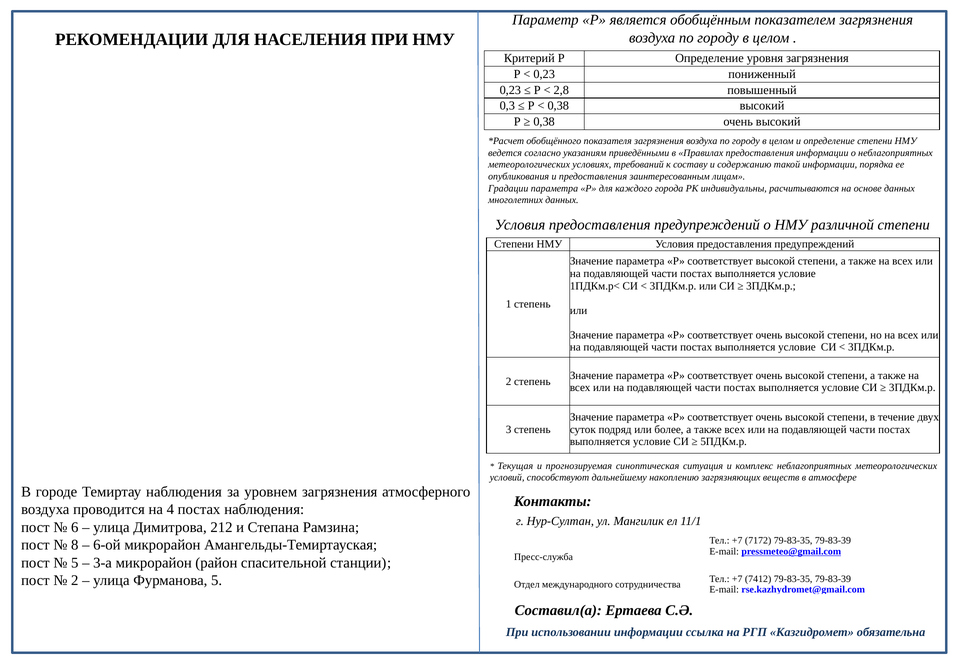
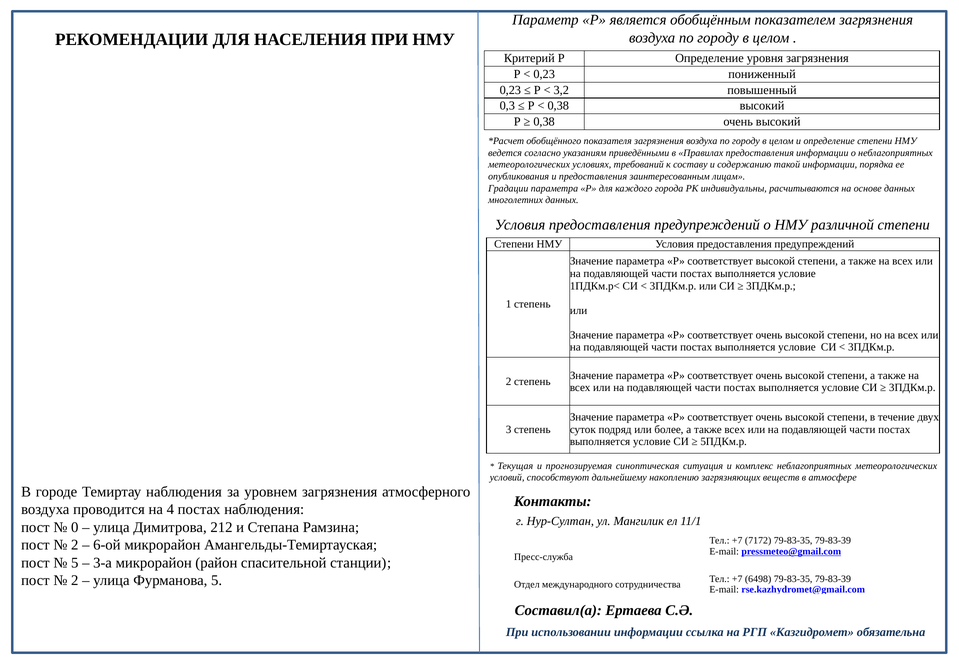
2,8: 2,8 -> 3,2 (561, 90)
6: 6 -> 0 (75, 527)
8: 8 -> 2 (75, 545)
7412: 7412 -> 6498 (758, 579)
